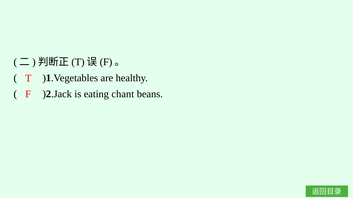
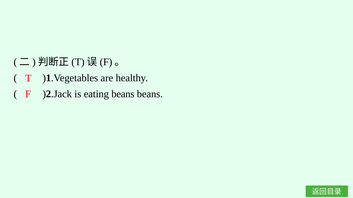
eating chant: chant -> beans (123, 94)
